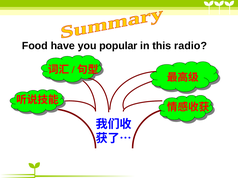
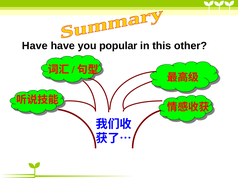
Food: Food -> Have (35, 46)
radio: radio -> other (191, 46)
